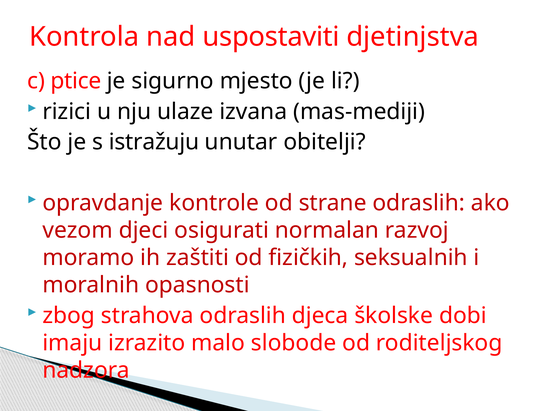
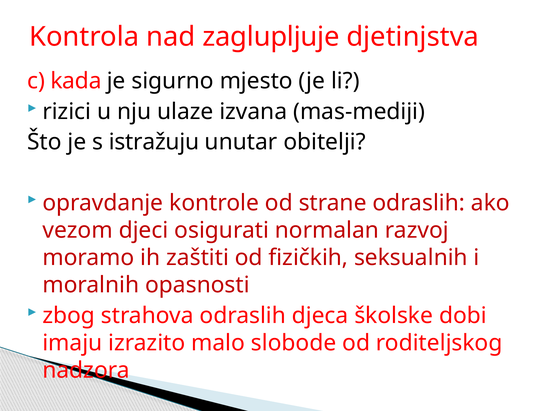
uspostaviti: uspostaviti -> zaglupljuje (271, 37)
ptice: ptice -> kada (76, 81)
